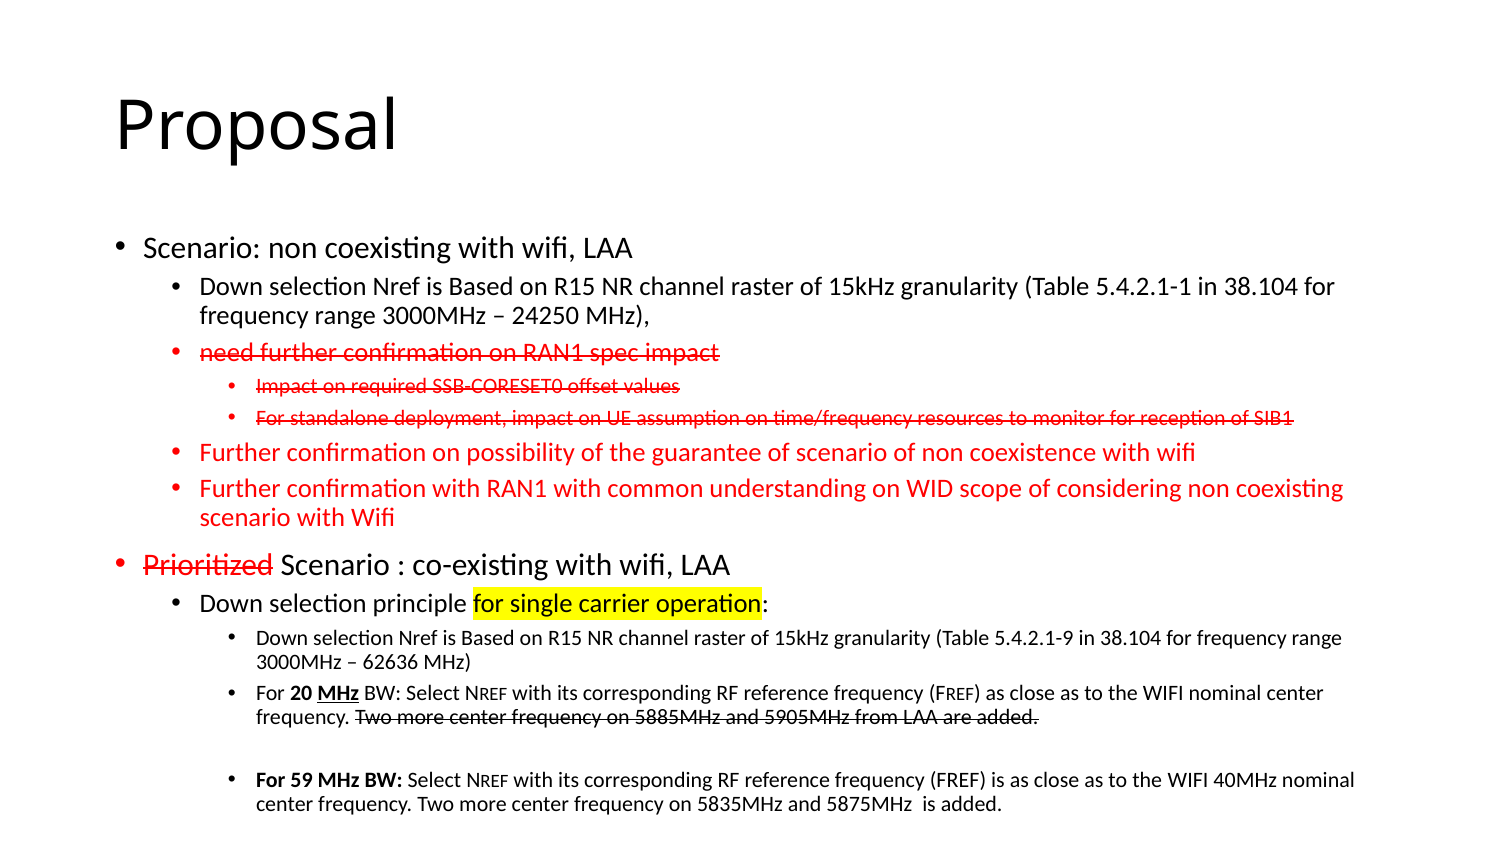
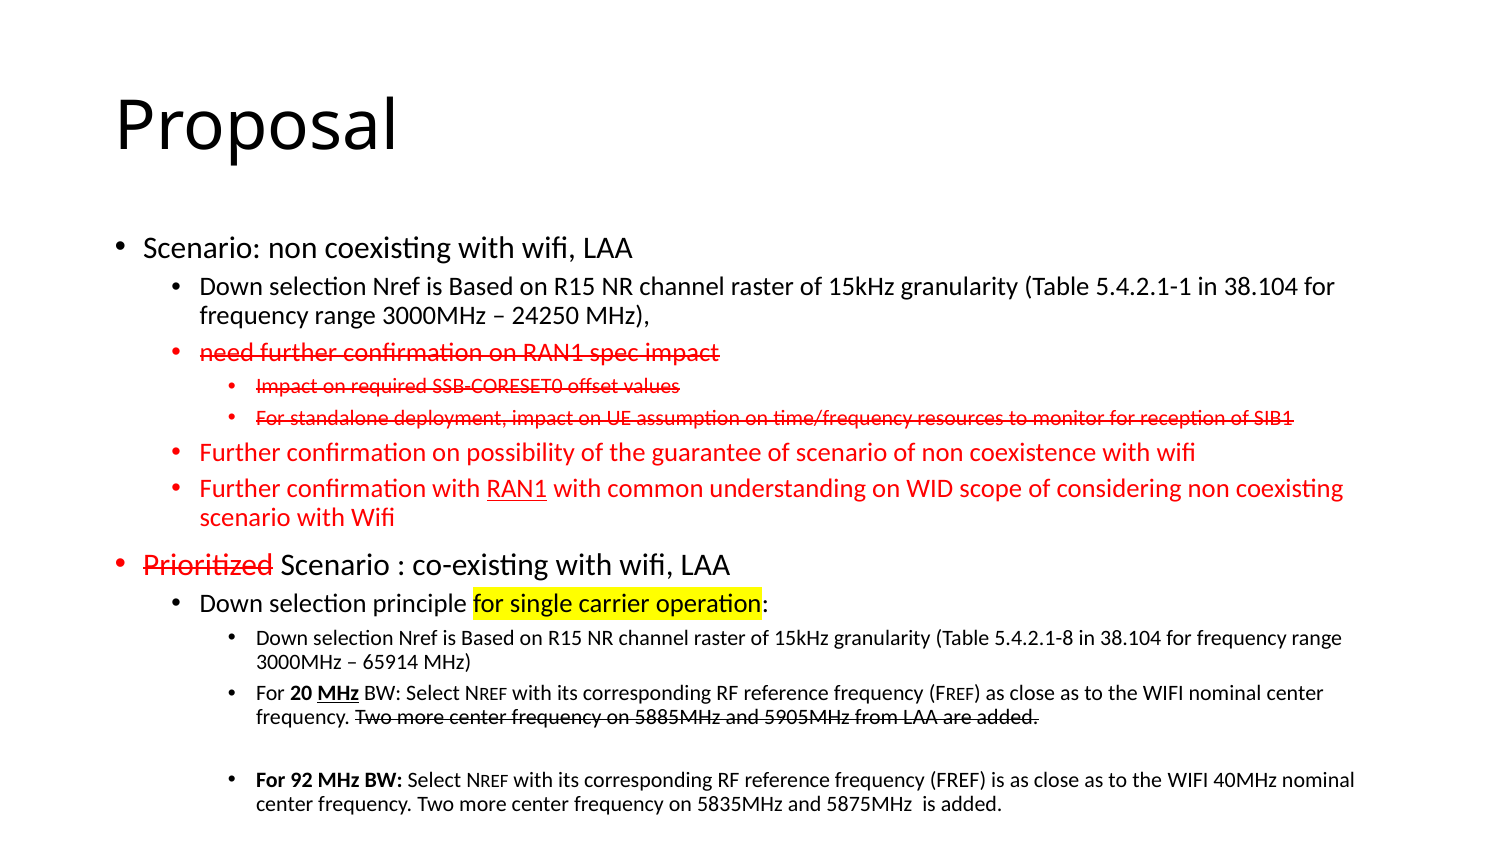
RAN1 underline: none -> present (517, 489)
5.4.2.1-9: 5.4.2.1-9 -> 5.4.2.1-8 (1034, 638)
62636: 62636 -> 65914 (391, 662)
59: 59 -> 92 (302, 780)
